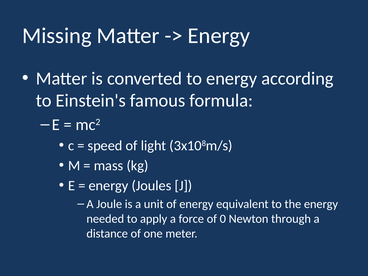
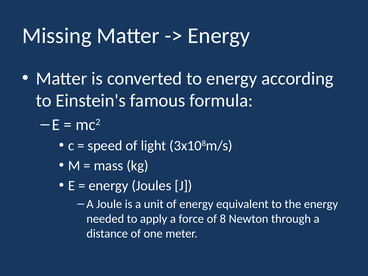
0: 0 -> 8 (223, 219)
